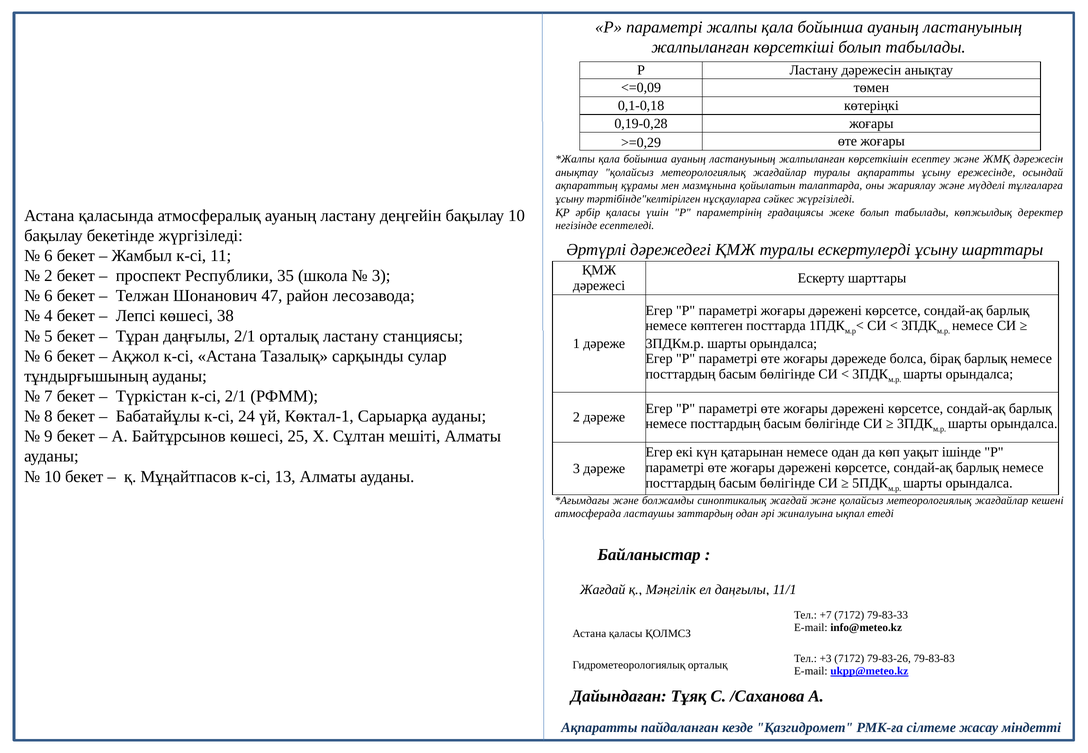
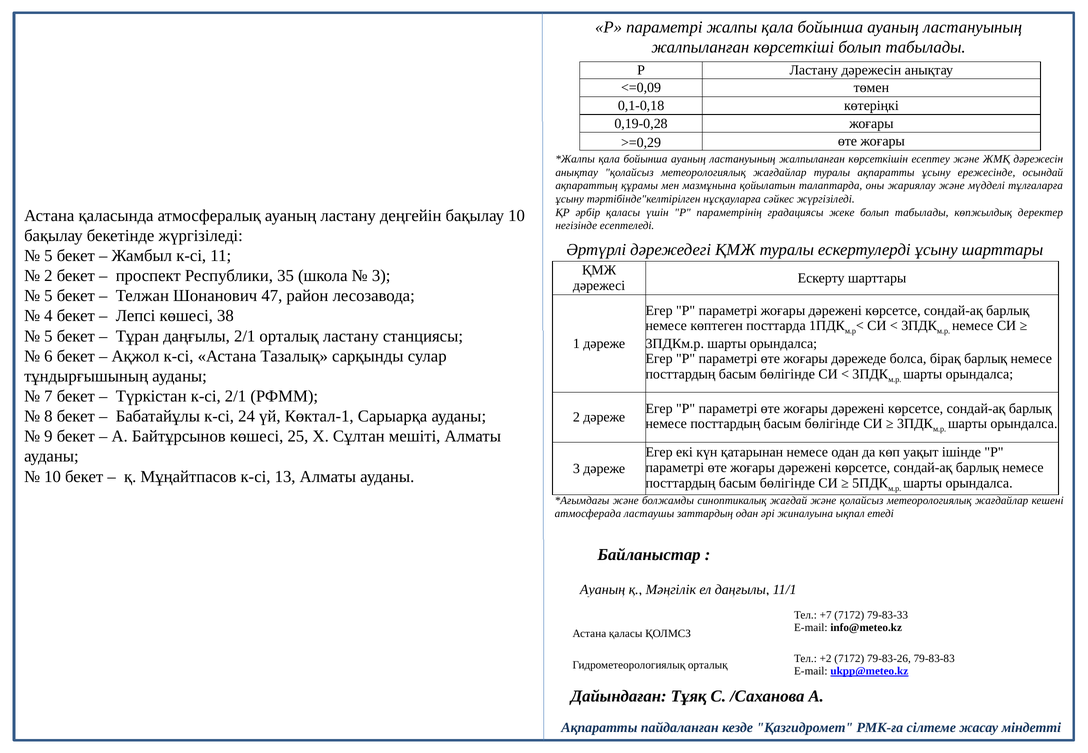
6: 6 -> 5 (48, 256)
6: 6 -> 5 (48, 296)
Жағдай: Жағдай -> Ауаның (603, 590)
+3: +3 -> +2 (826, 659)
